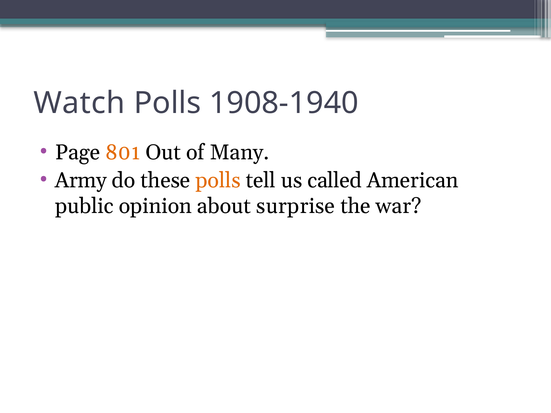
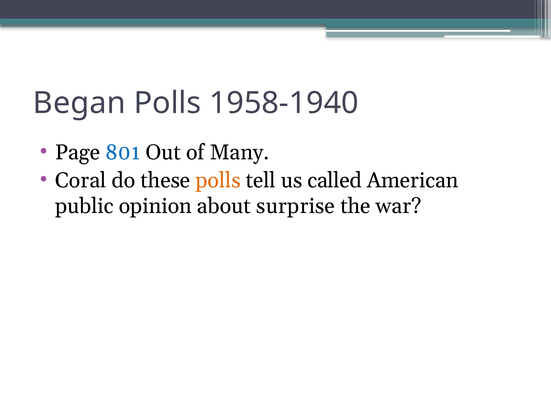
Watch: Watch -> Began (79, 103)
1908-1940: 1908-1940 -> 1958-1940 (284, 103)
801 colour: orange -> blue (123, 153)
Army: Army -> Coral (81, 181)
